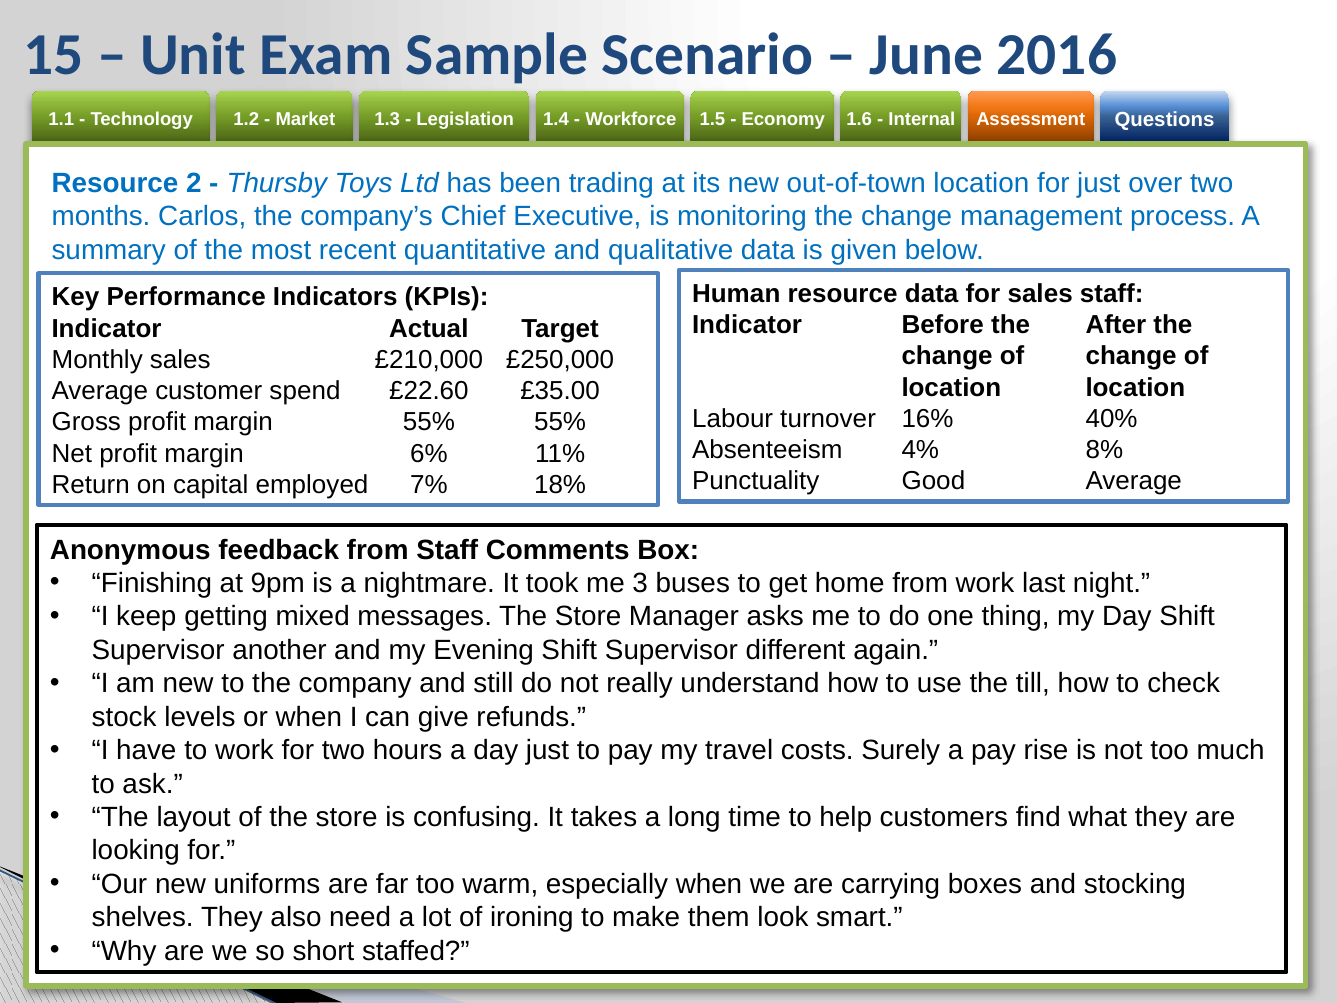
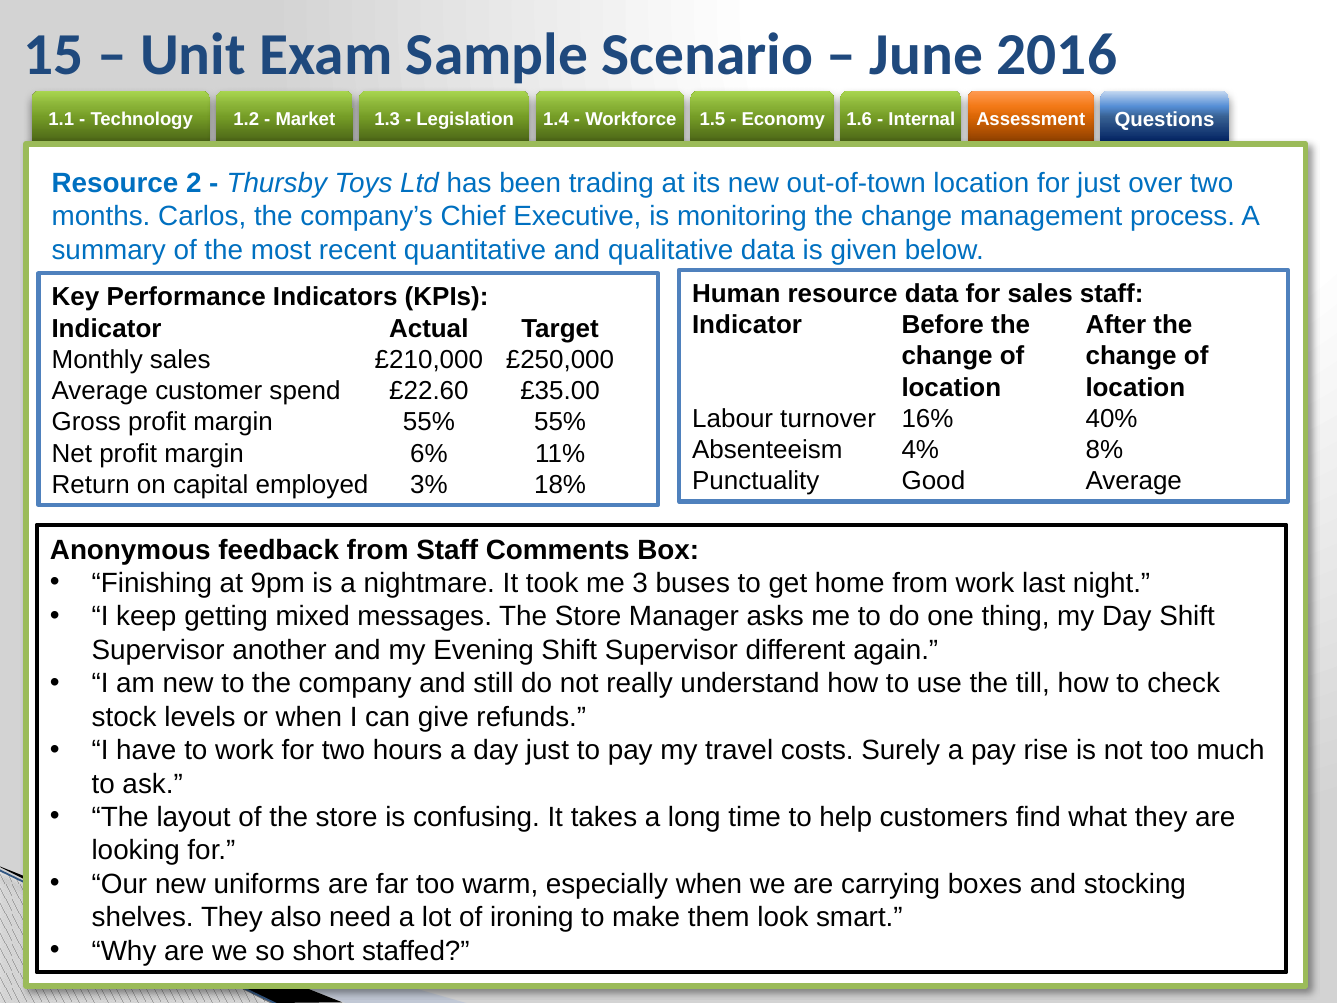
7%: 7% -> 3% (429, 485)
